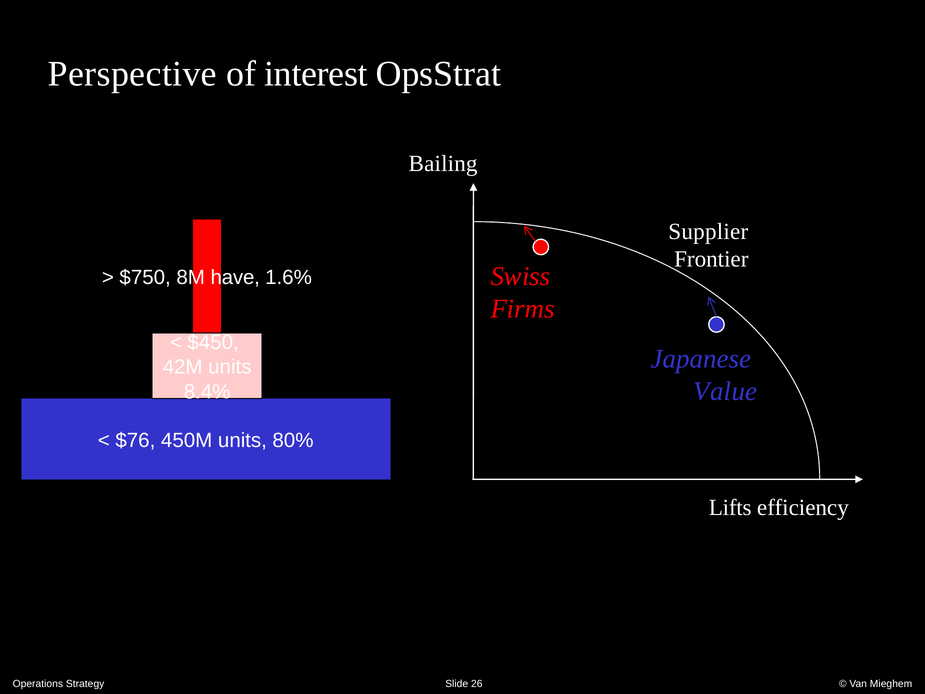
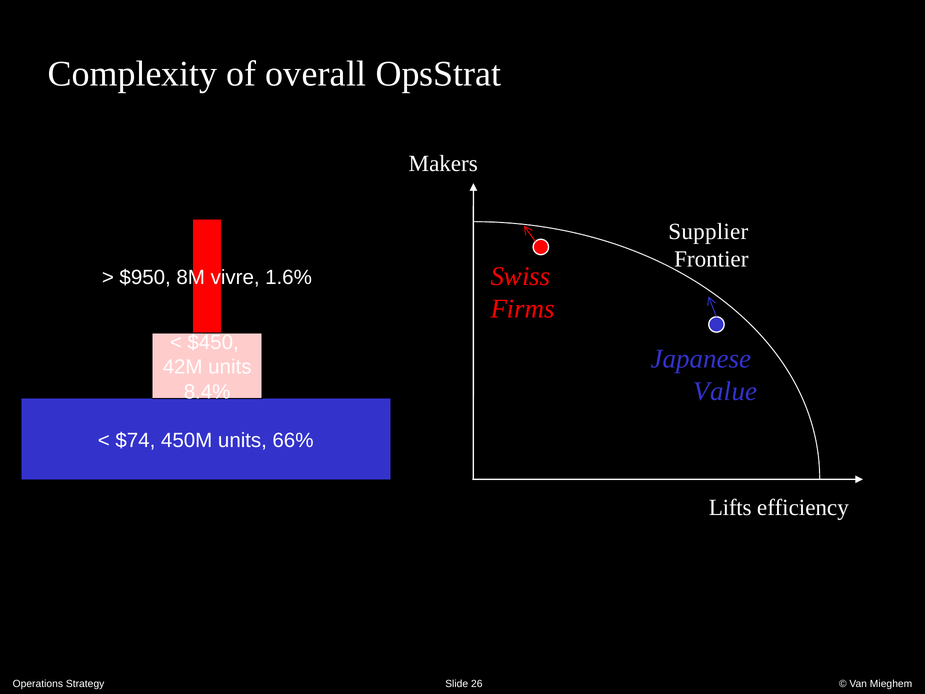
Perspective: Perspective -> Complexity (133, 74)
interest: interest -> overall (316, 74)
Bailing: Bailing -> Makers (443, 164)
$750: $750 -> $950 (145, 277)
have: have -> vivre (235, 277)
$76: $76 -> $74 (135, 440)
80%: 80% -> 66% (293, 440)
